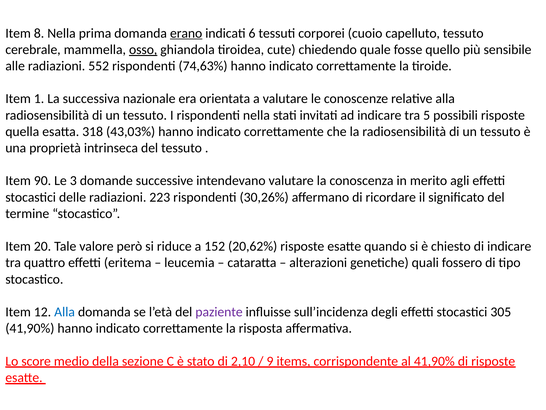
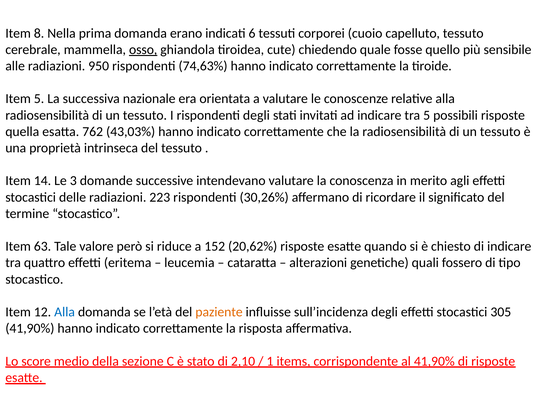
erano underline: present -> none (186, 33)
552: 552 -> 950 (99, 66)
Item 1: 1 -> 5 (39, 99)
rispondenti nella: nella -> degli (256, 115)
318: 318 -> 762 (93, 131)
90: 90 -> 14 (43, 181)
20: 20 -> 63 (43, 246)
paziente colour: purple -> orange (219, 312)
9: 9 -> 1 (270, 361)
